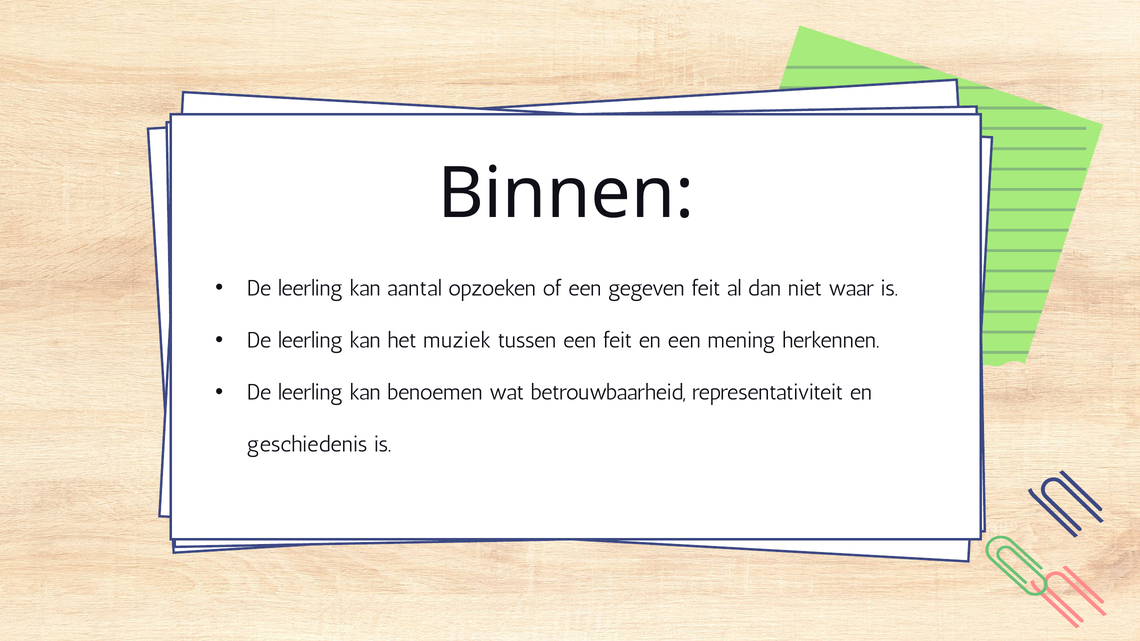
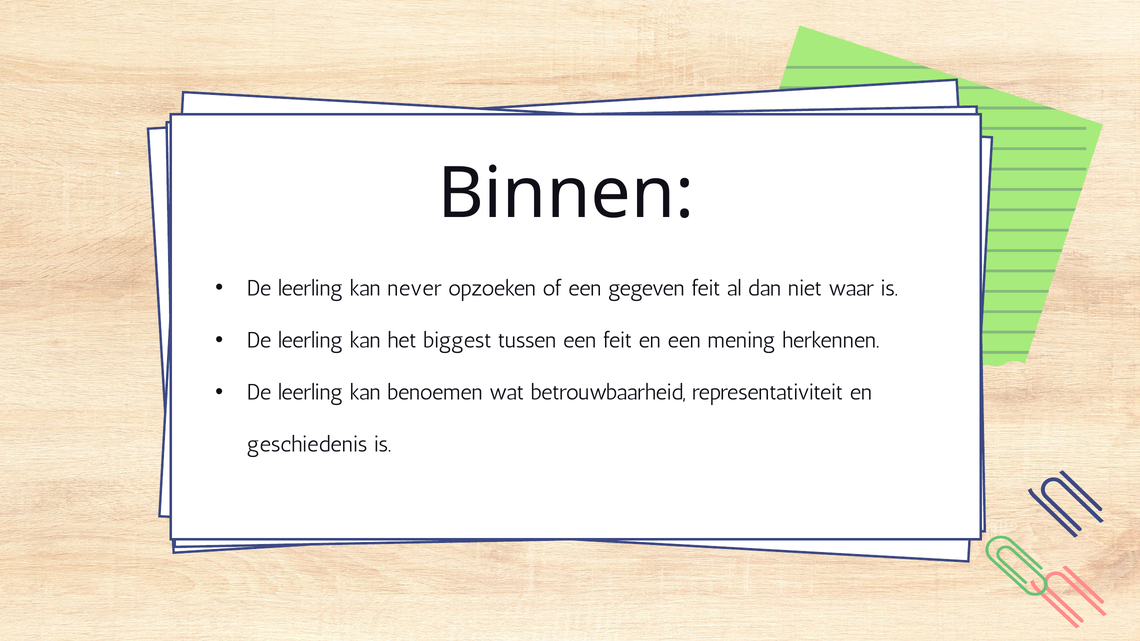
aantal: aantal -> never (414, 288)
muziek: muziek -> biggest (457, 341)
